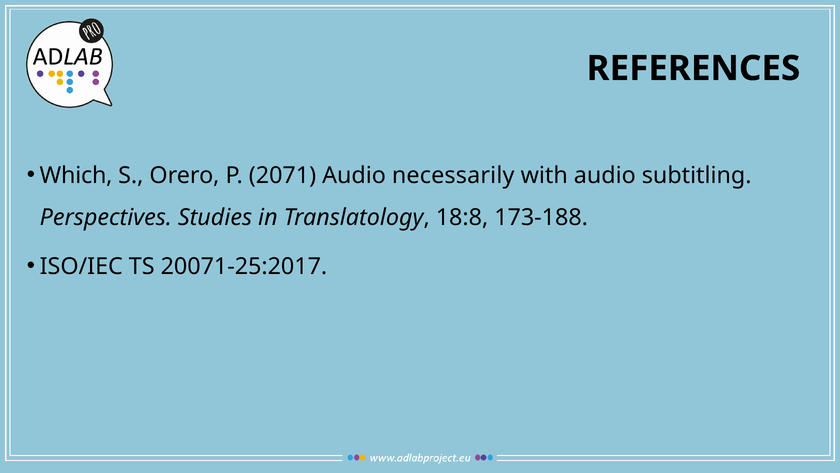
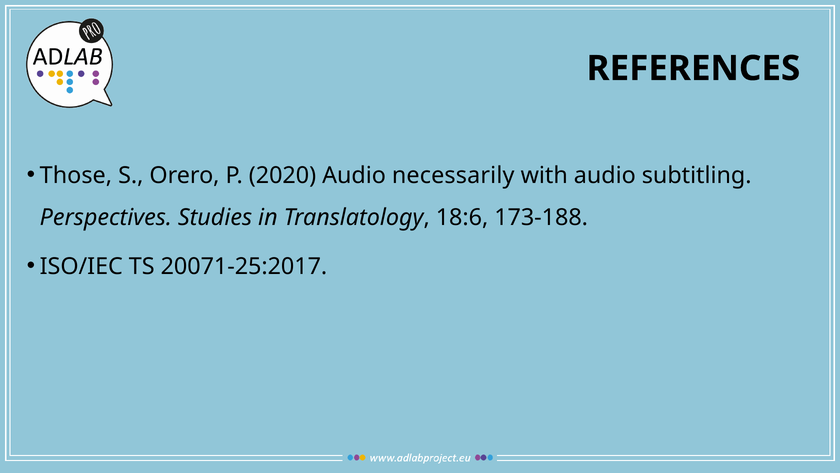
Which: Which -> Those (76, 175)
2071: 2071 -> 2020 (282, 175)
18:8: 18:8 -> 18:6 (462, 217)
